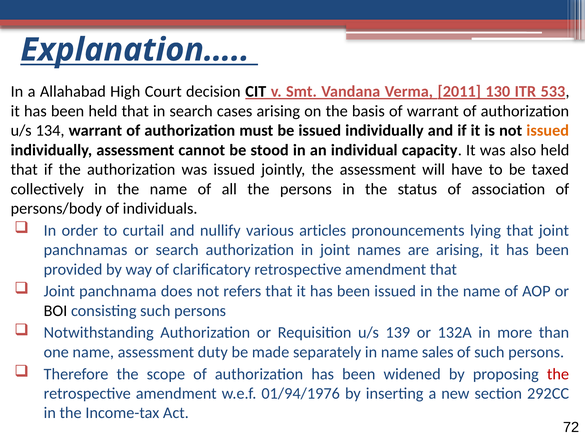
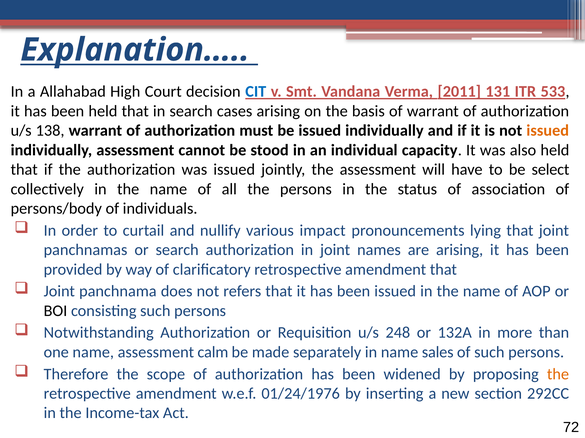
CIT colour: black -> blue (256, 92)
130: 130 -> 131 (498, 92)
134: 134 -> 138 (50, 131)
taxed: taxed -> select (551, 170)
articles: articles -> impact (323, 231)
139: 139 -> 248 (398, 333)
duty: duty -> calm (213, 353)
the colour: red -> orange (558, 375)
01/94/1976: 01/94/1976 -> 01/24/1976 (301, 394)
